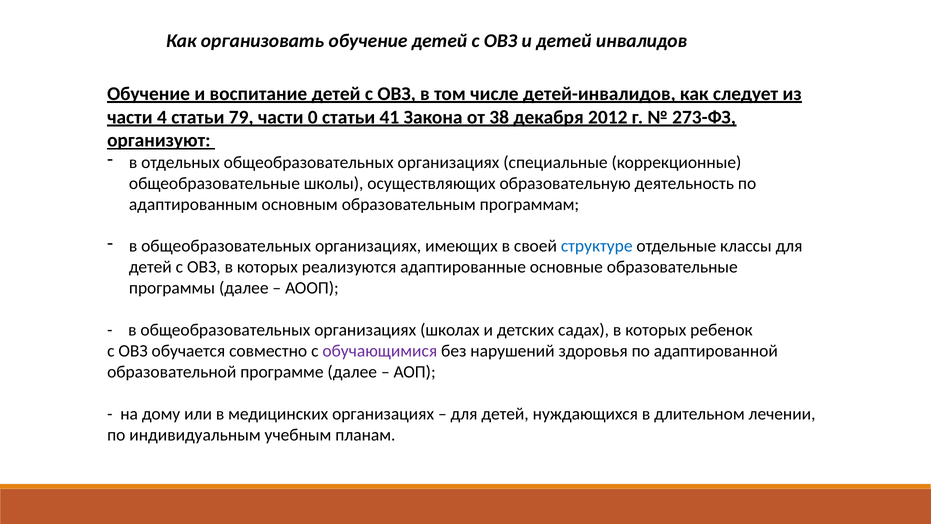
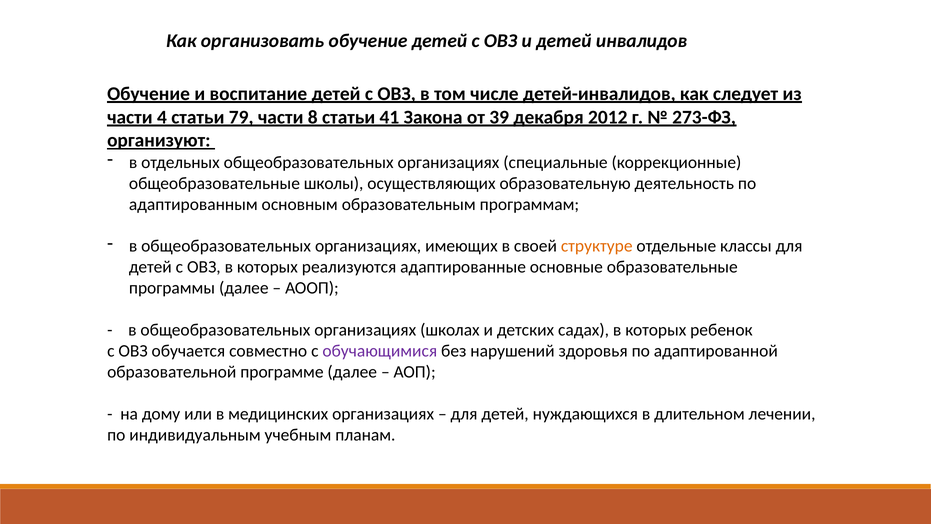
0: 0 -> 8 (313, 117)
38: 38 -> 39 (499, 117)
структуре colour: blue -> orange (597, 246)
